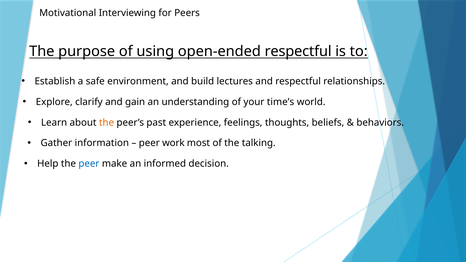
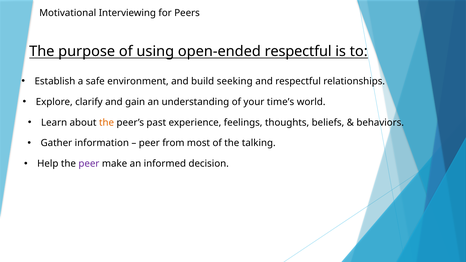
lectures: lectures -> seeking (235, 81)
work: work -> from (173, 143)
peer colour: blue -> purple (89, 164)
